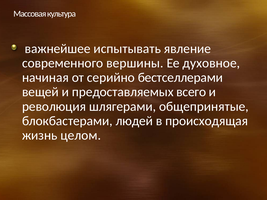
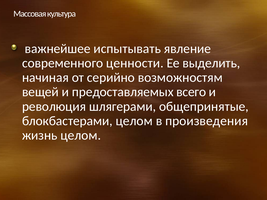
вершины: вершины -> ценности (135, 63)
духовное: духовное -> выделить (211, 63)
бестселлерами: бестселлерами -> возможностям (180, 78)
блокбастерами людей: людей -> целом (134, 121)
происходящая: происходящая -> произведения (207, 121)
